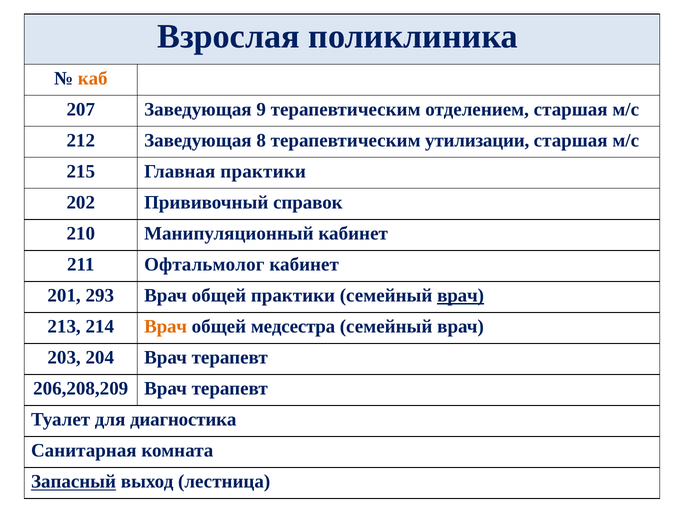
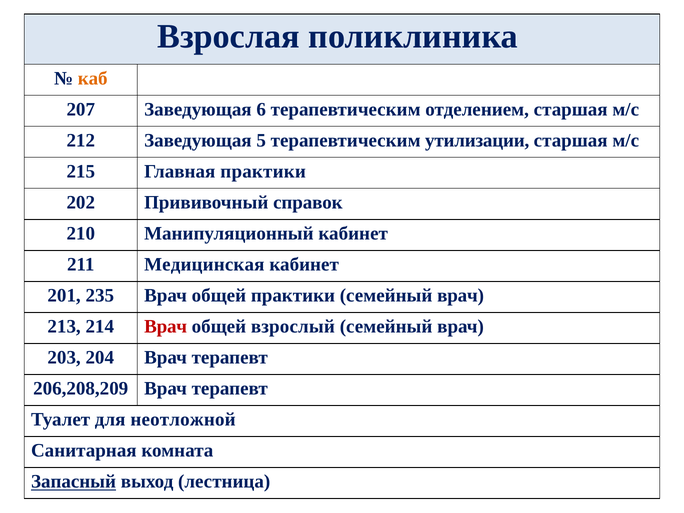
9: 9 -> 6 (261, 109)
8: 8 -> 5 (261, 140)
Офтальмолог: Офтальмолог -> Медицинская (204, 265)
293: 293 -> 235 (100, 296)
врач underline: present -> none (461, 296)
Врач colour: orange -> red (166, 327)
медсестра: медсестра -> взрослый (293, 327)
диагностика: диагностика -> неотложной (183, 420)
